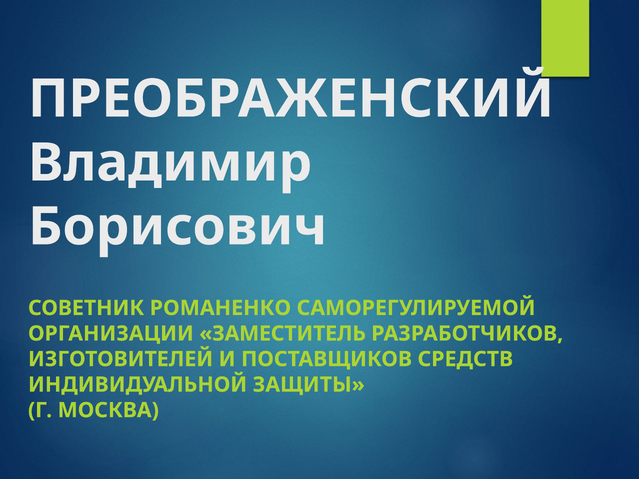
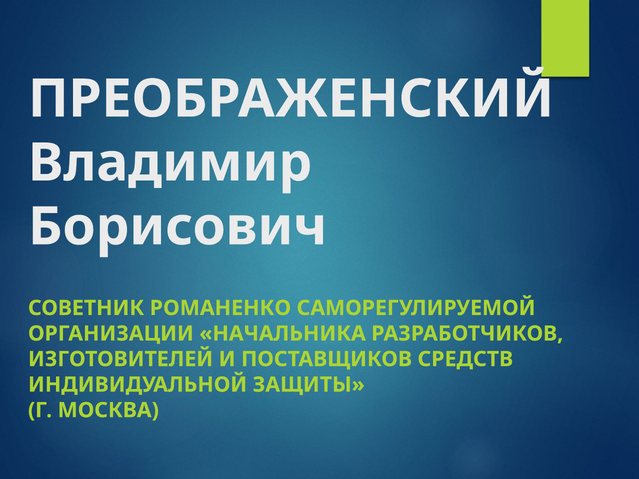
ЗАМЕСТИТЕЛЬ: ЗАМЕСТИТЕЛЬ -> НАЧАЛЬНИКА (283, 334)
